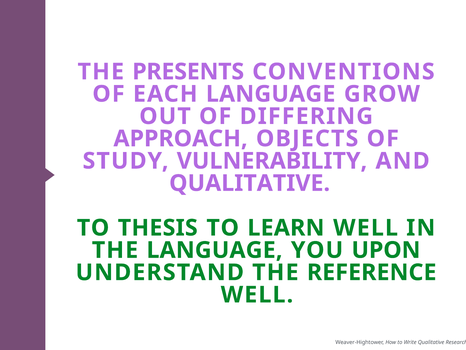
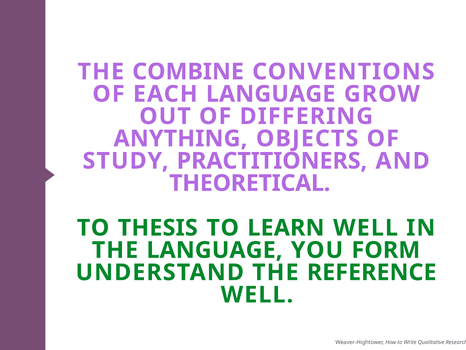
PRESENTS: PRESENTS -> COMBINE (188, 72)
APPROACH: APPROACH -> ANYTHING (180, 138)
VULNERABILITY: VULNERABILITY -> PRACTITIONERS (272, 161)
QUALITATIVE: QUALITATIVE -> THEORETICAL (250, 183)
UPON: UPON -> FORM (386, 250)
